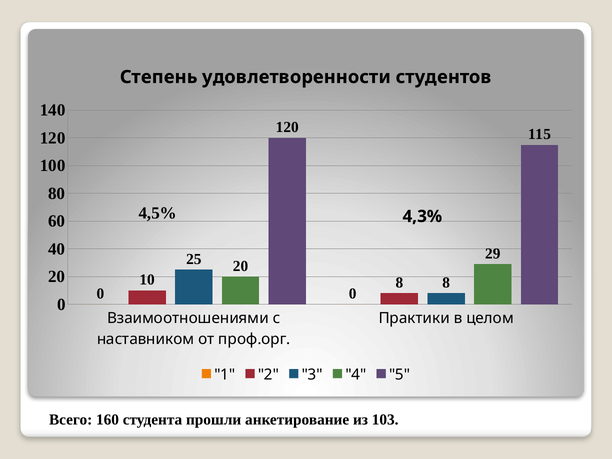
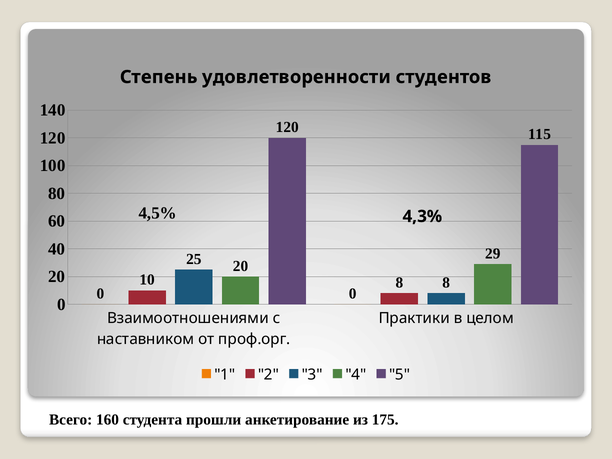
103: 103 -> 175 (385, 420)
